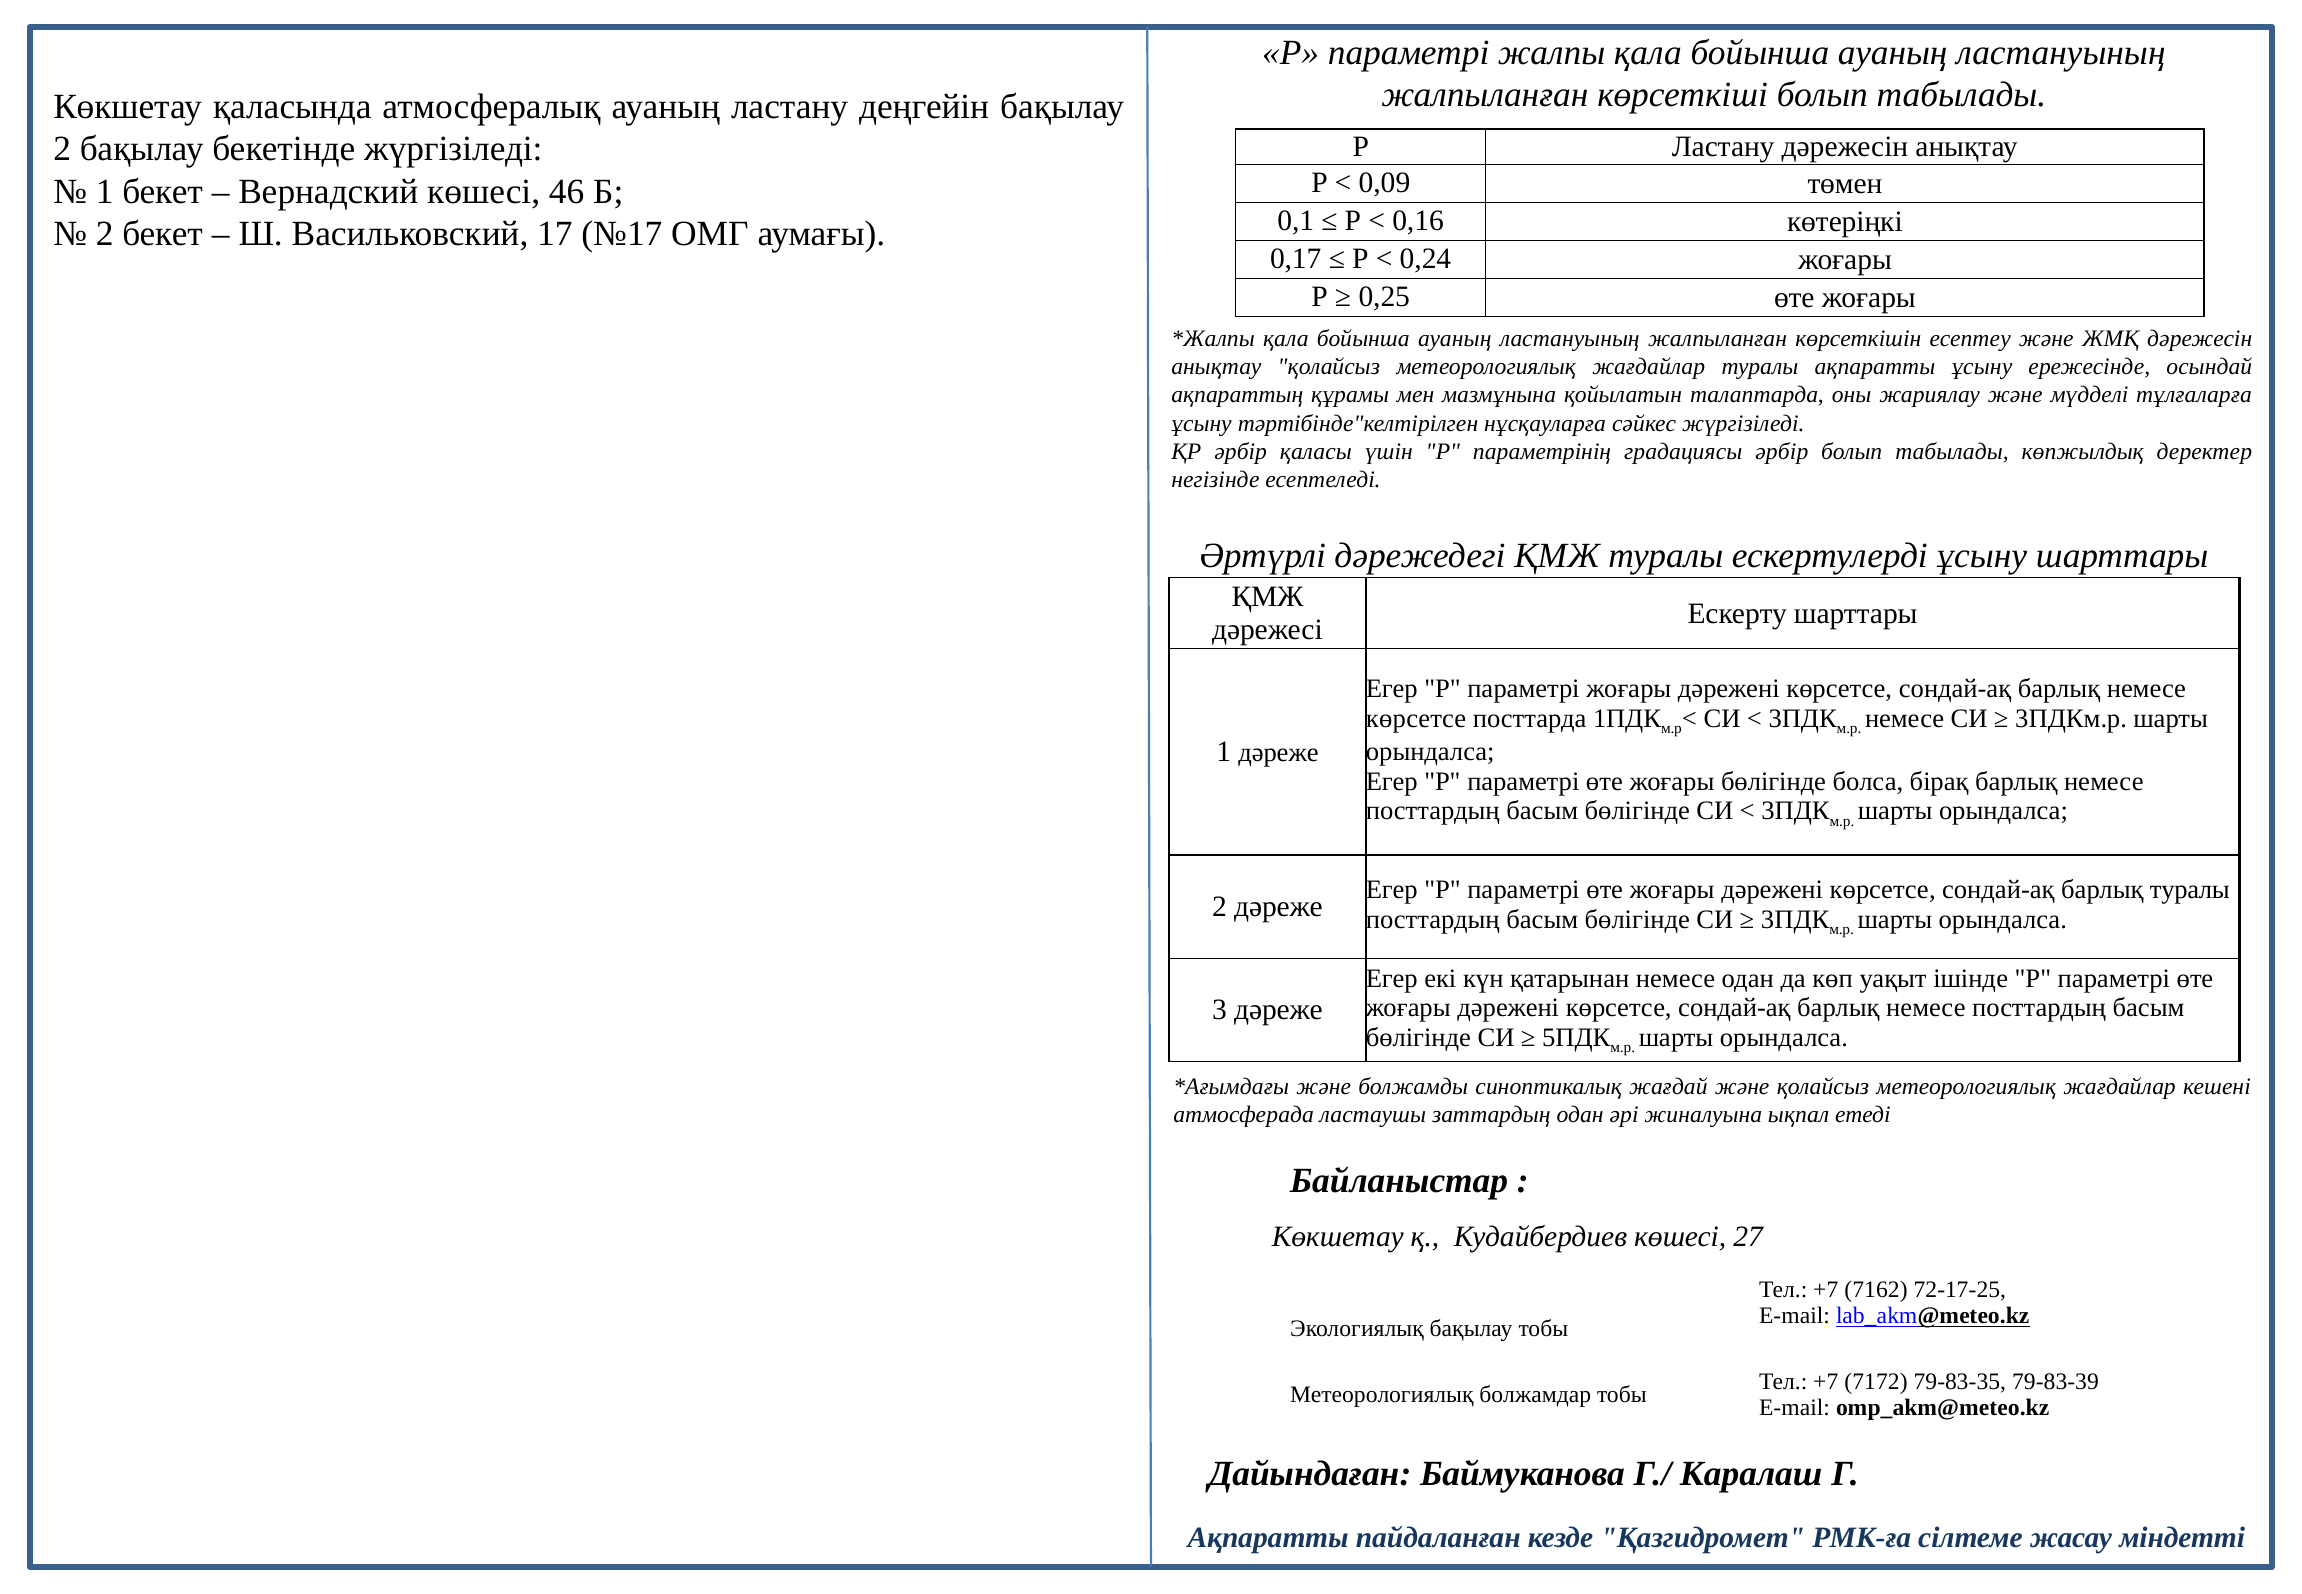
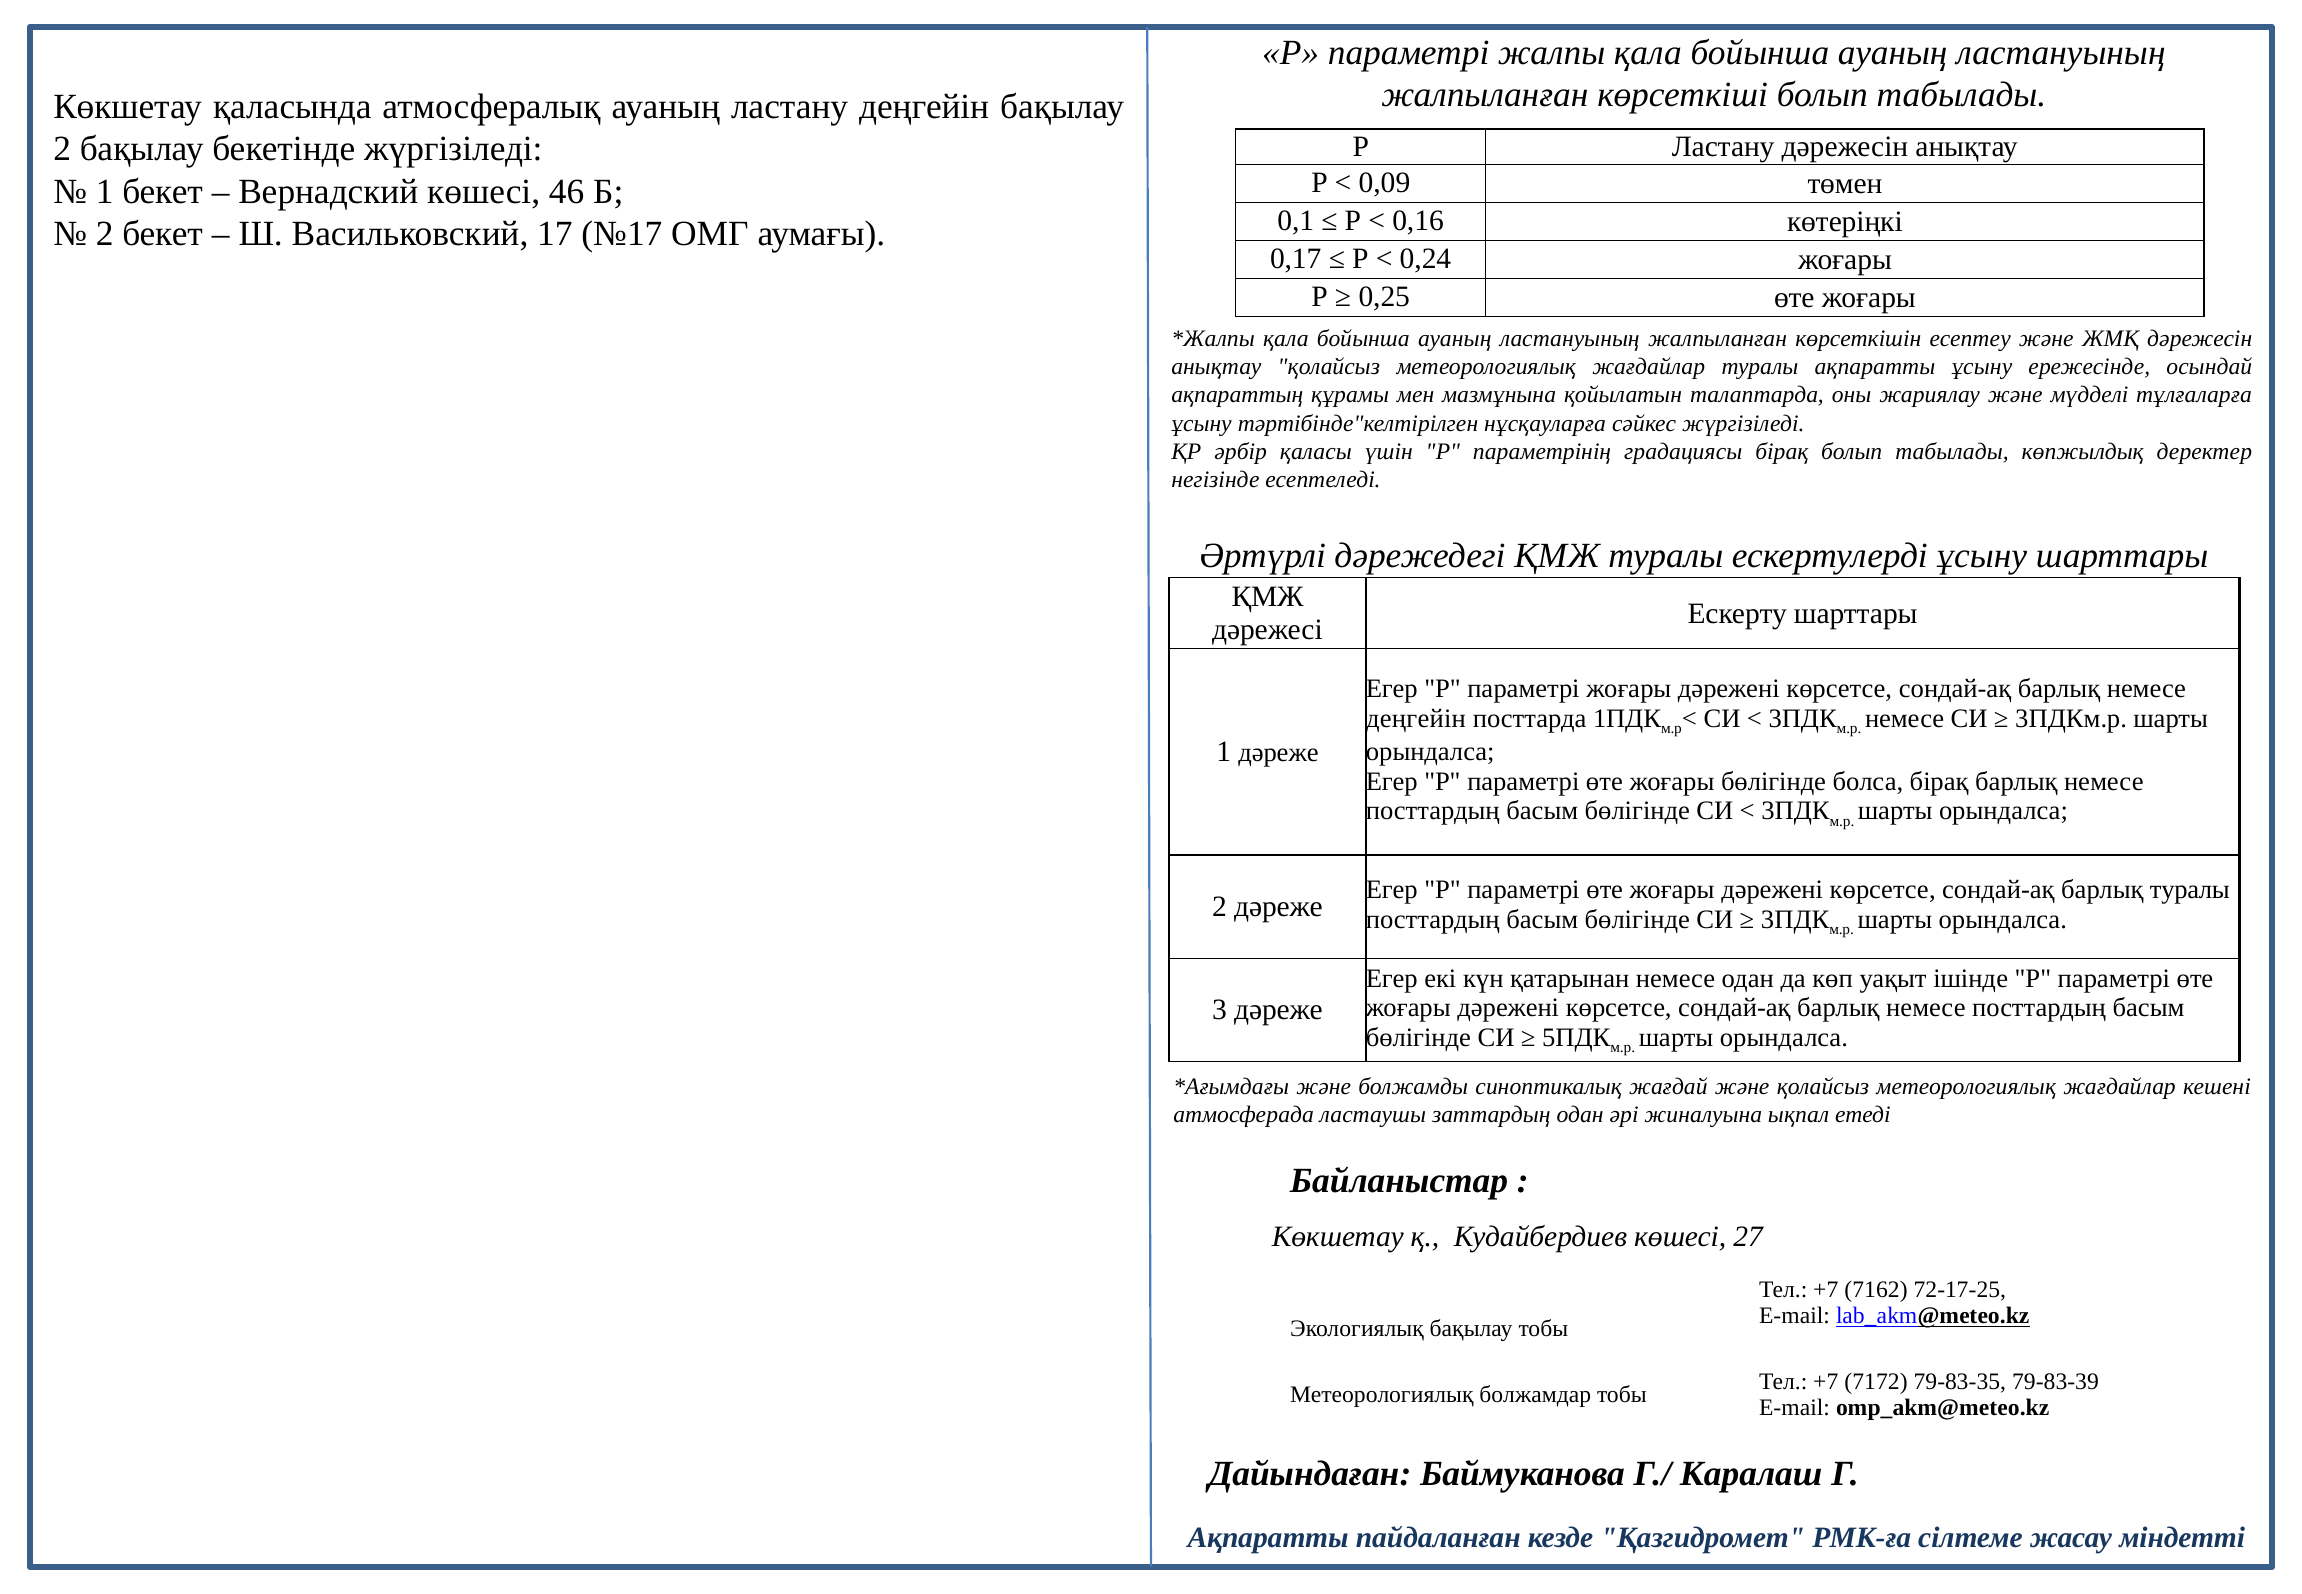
градациясы әрбір: әрбір -> бірақ (1782, 451)
көрсетсе: көрсетсе -> деңгейін (1416, 718)
